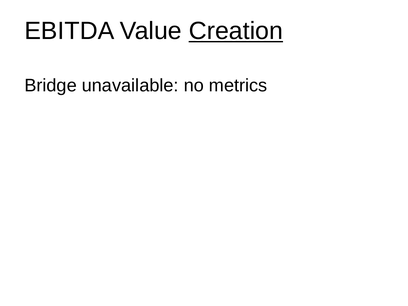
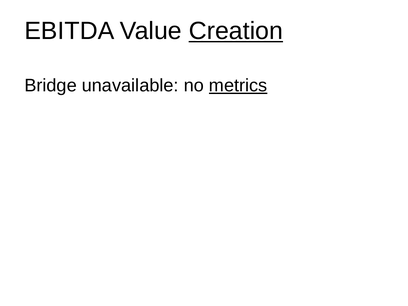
metrics underline: none -> present (238, 86)
